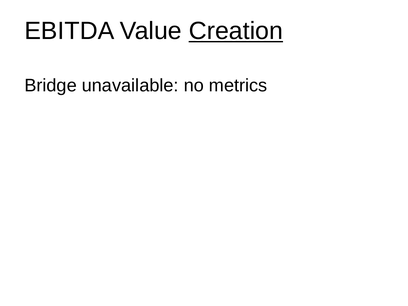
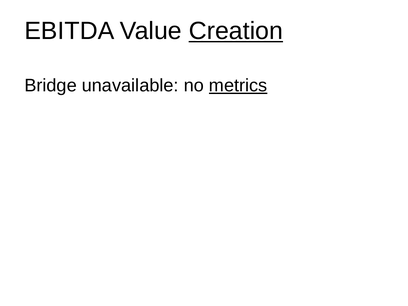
metrics underline: none -> present (238, 86)
